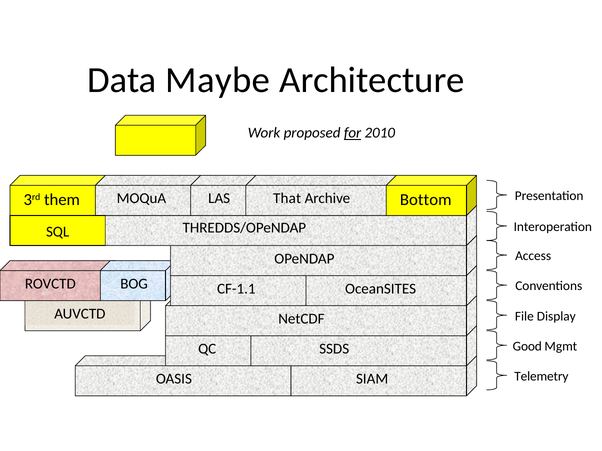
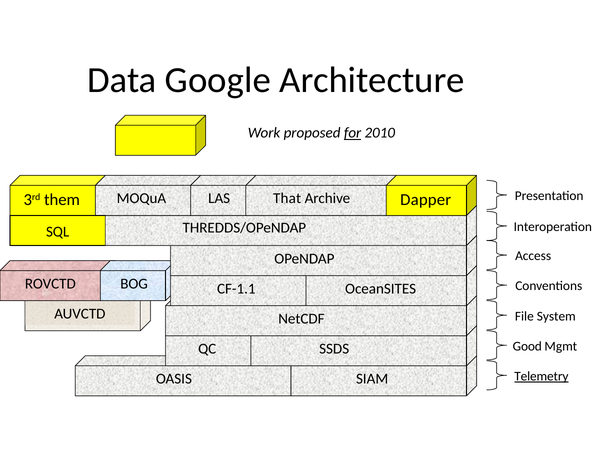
Maybe: Maybe -> Google (218, 80)
Bottom: Bottom -> Dapper (426, 200)
Display: Display -> System (556, 316)
Telemetry underline: none -> present (541, 377)
